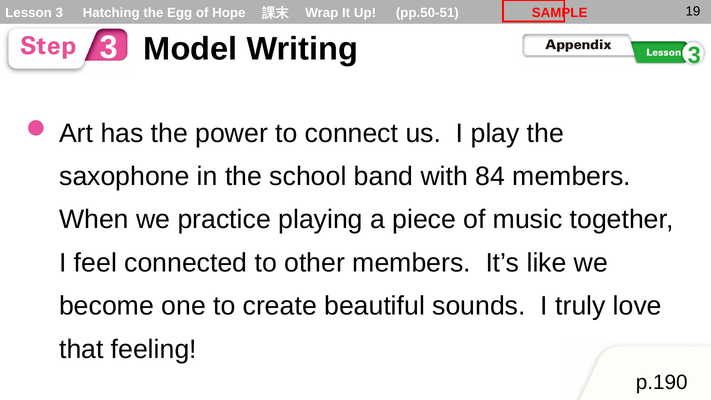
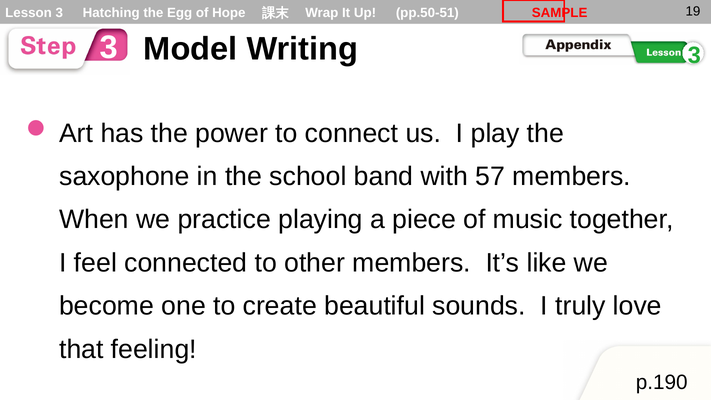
84: 84 -> 57 (490, 176)
